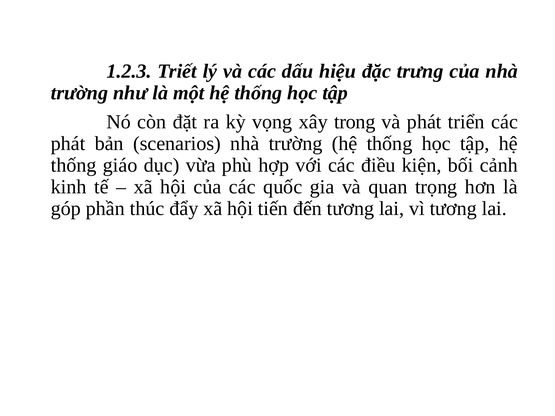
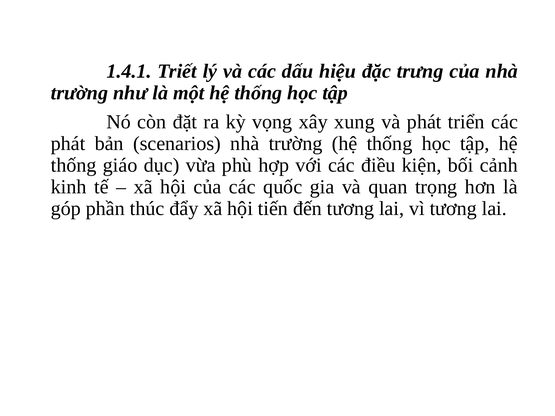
1.2.3: 1.2.3 -> 1.4.1 (129, 71)
trong: trong -> xung (355, 122)
